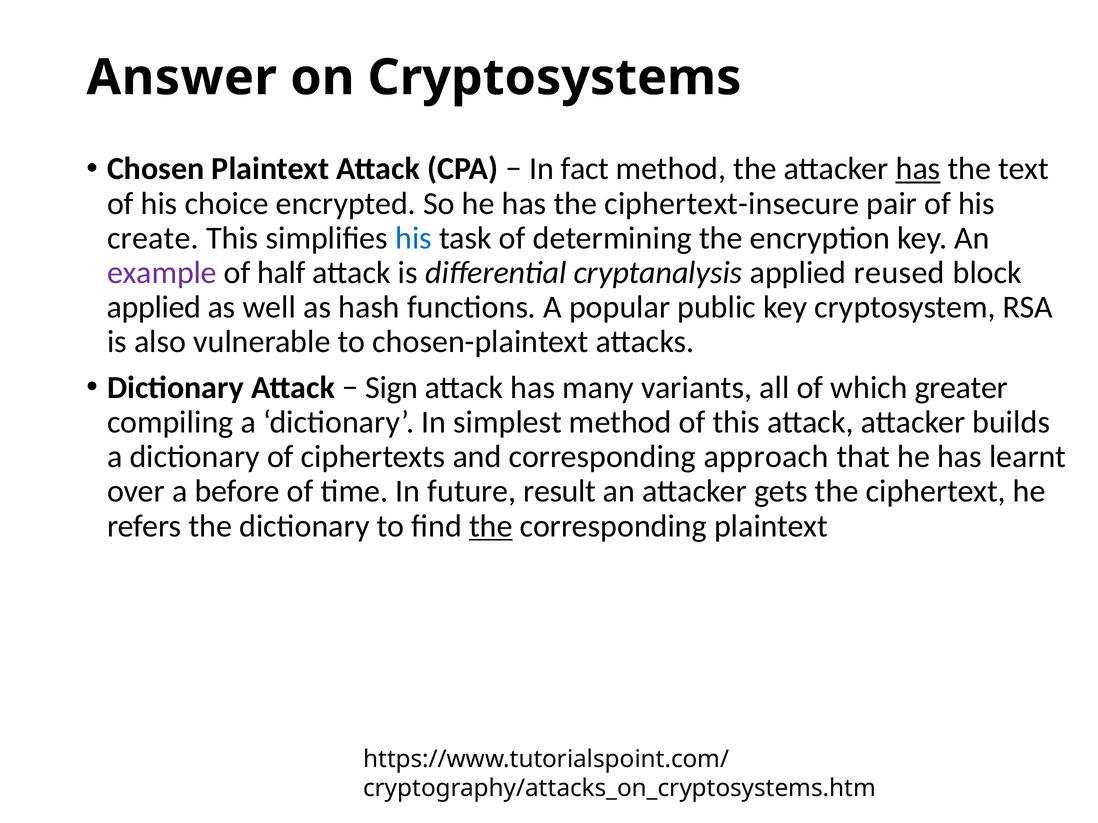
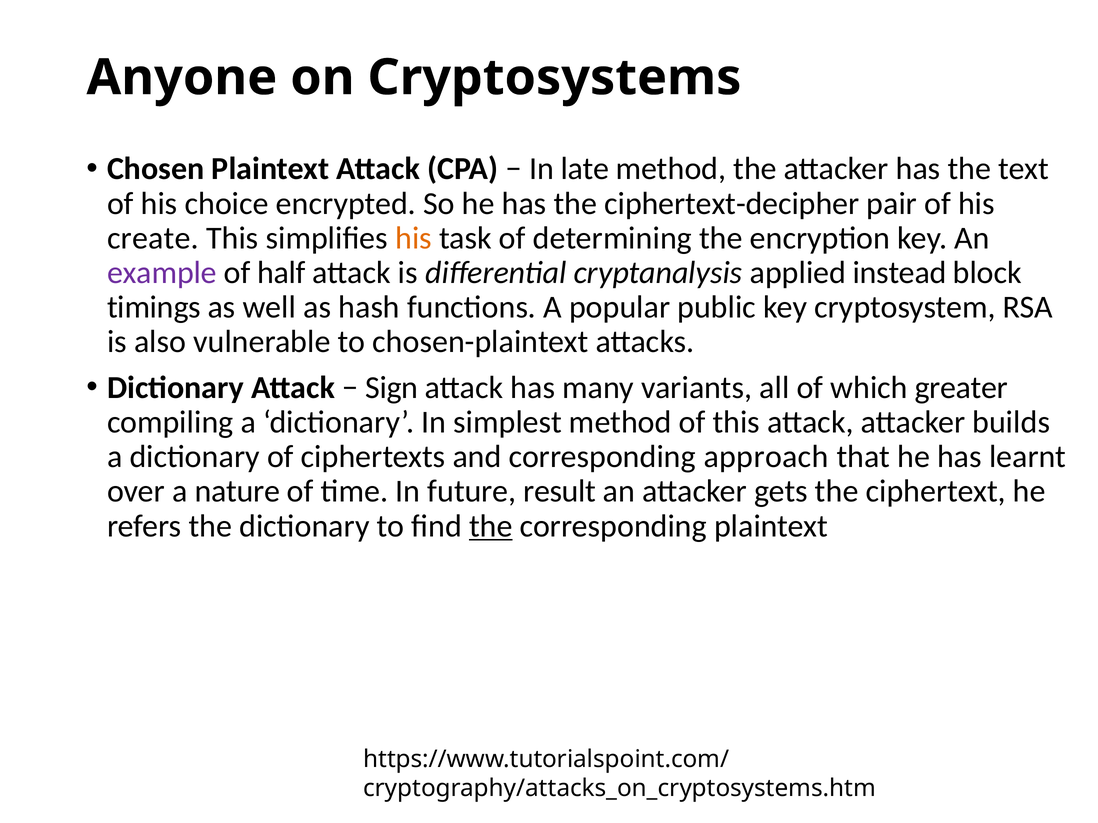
Answer: Answer -> Anyone (182, 78)
fact: fact -> late (585, 169)
has underline: present -> none (918, 169)
ciphertext-insecure: ciphertext-insecure -> ciphertext-decipher (732, 204)
his colour: blue -> orange (414, 238)
reused: reused -> instead (900, 273)
applied: applied -> timings (154, 307)
before: before -> nature (237, 492)
